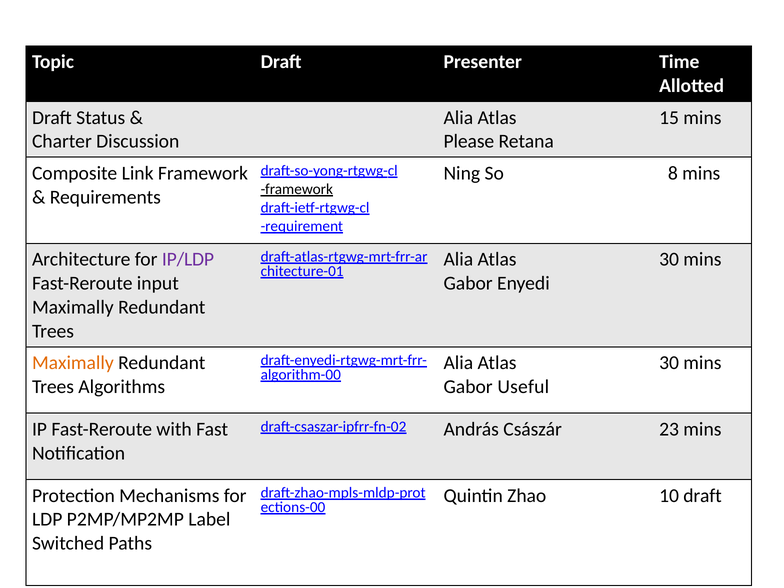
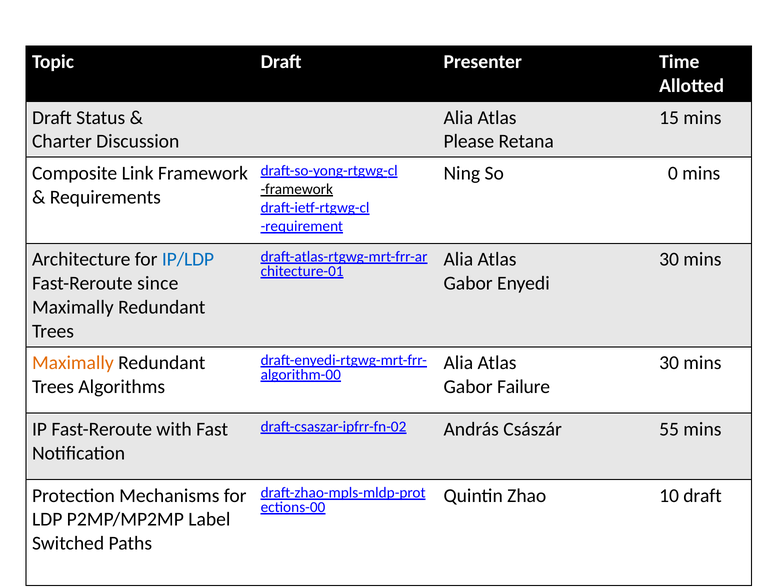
8: 8 -> 0 (673, 173)
IP/LDP colour: purple -> blue (188, 259)
input: input -> since (158, 283)
Useful: Useful -> Failure (524, 387)
23: 23 -> 55 (669, 429)
